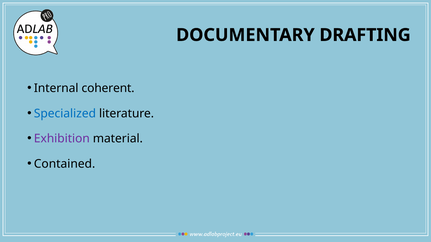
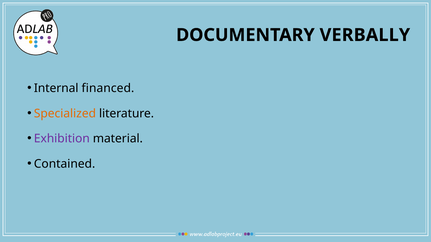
DRAFTING: DRAFTING -> VERBALLY (365, 35)
coherent: coherent -> financed (108, 89)
Specialized colour: blue -> orange (65, 114)
